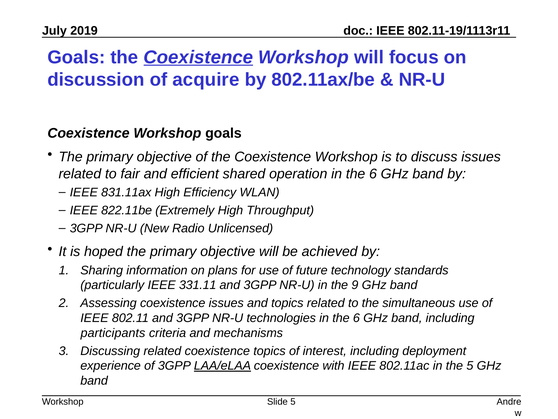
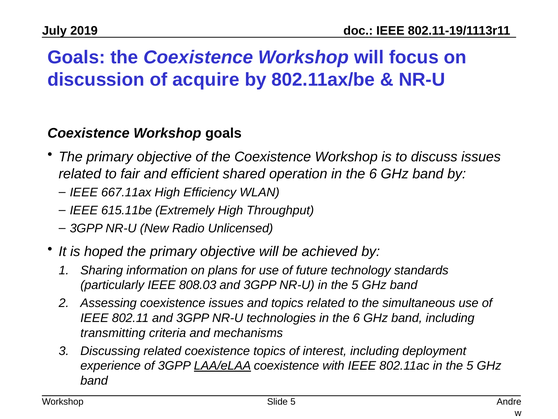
Coexistence underline: present -> none (198, 57)
831.11ax: 831.11ax -> 667.11ax (126, 192)
822.11be: 822.11be -> 615.11be (127, 210)
331.11: 331.11 -> 808.03 (198, 285)
NR-U in the 9: 9 -> 5 (355, 285)
participants: participants -> transmitting (113, 333)
